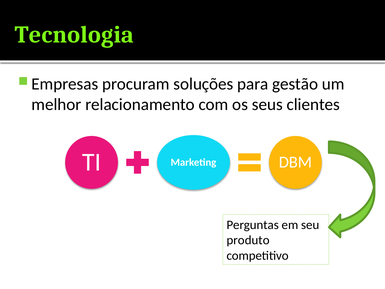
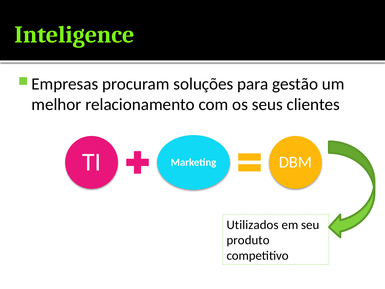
Tecnologia: Tecnologia -> Inteligence (74, 35)
Perguntas: Perguntas -> Utilizados (253, 225)
